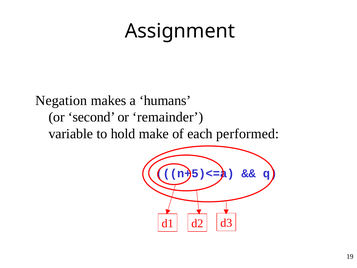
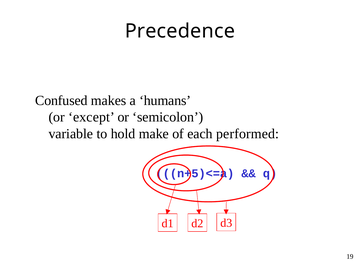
Assignment: Assignment -> Precedence (180, 31)
Negation: Negation -> Confused (61, 100)
second: second -> except (92, 117)
remainder: remainder -> semicolon (168, 117)
